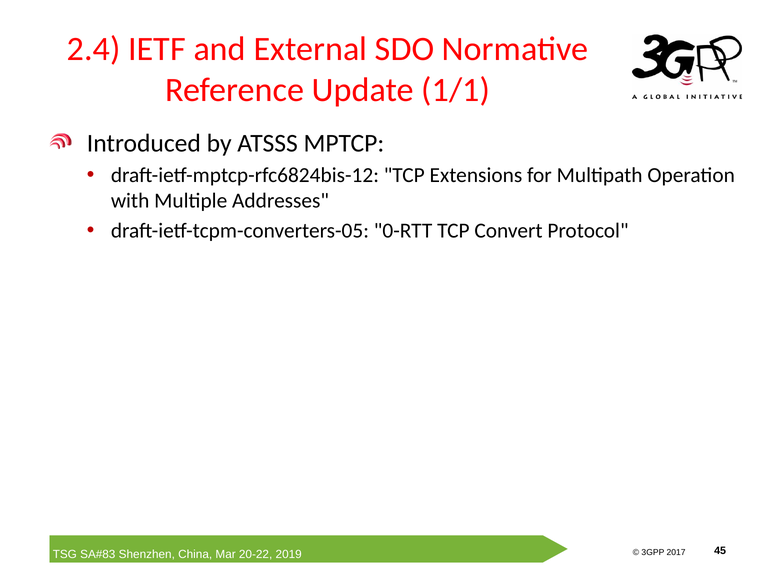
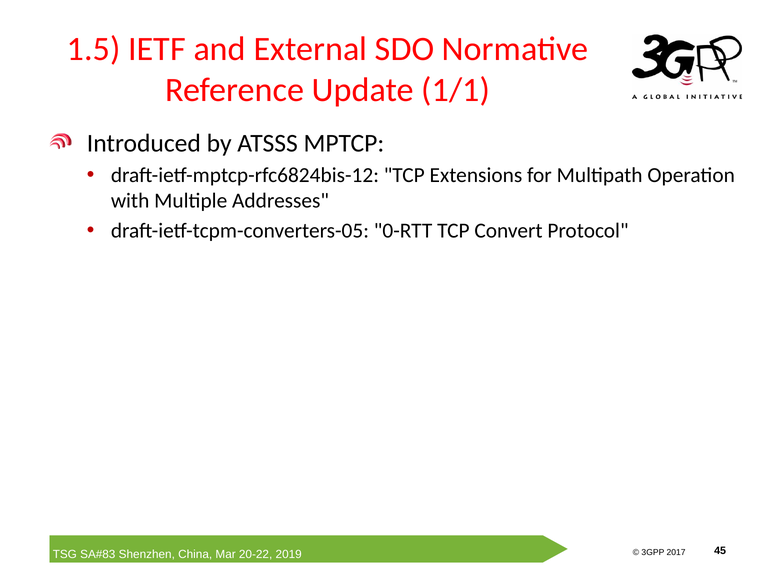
2.4: 2.4 -> 1.5 (94, 49)
